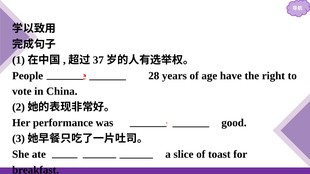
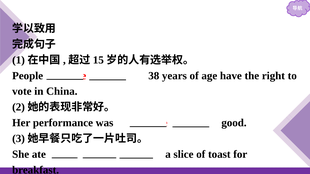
37: 37 -> 15 (98, 60)
28: 28 -> 38 (154, 76)
